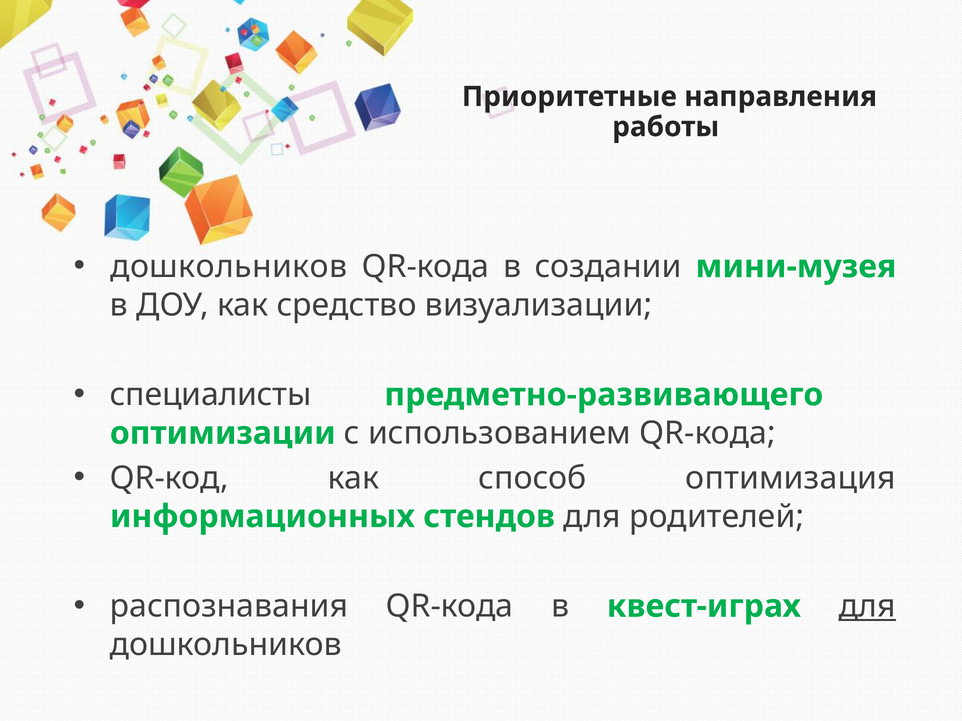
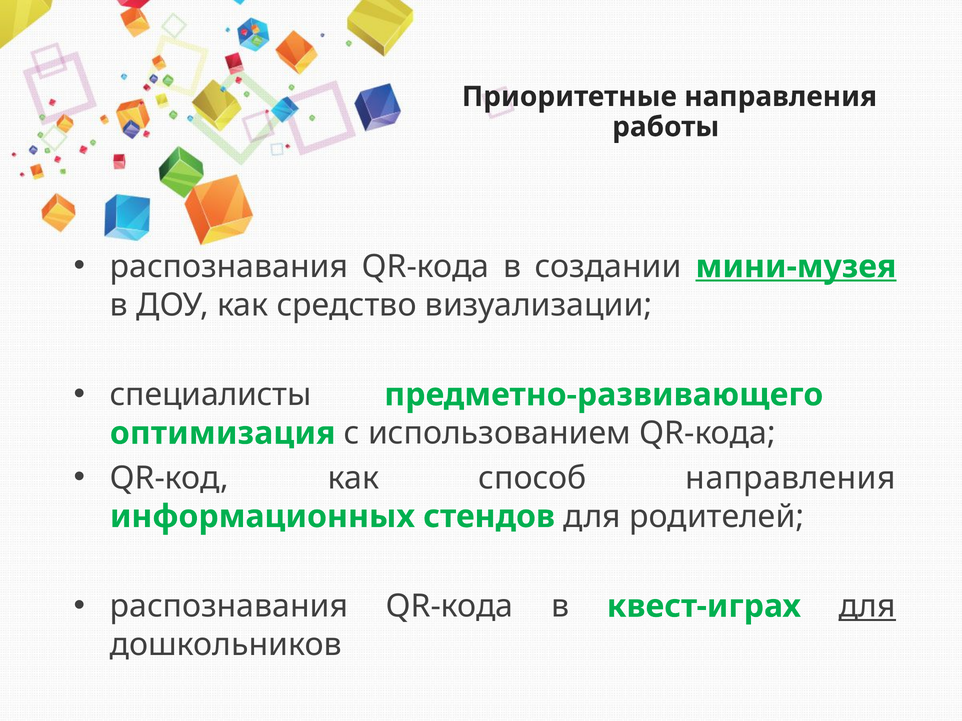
дошкольников: дошкольников -> распознавания (229, 267)
мини-музея underline: none -> present (796, 267)
оптимизации: оптимизации -> оптимизация (223, 434)
способ оптимизация: оптимизация -> направления (791, 478)
